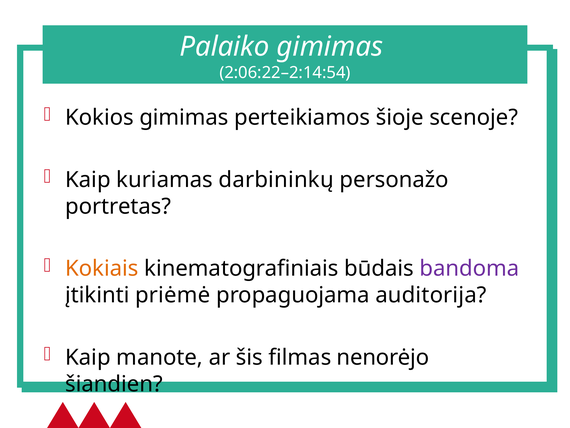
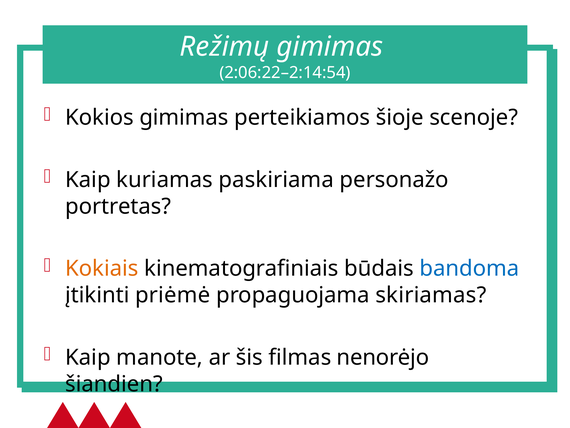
Palaiko: Palaiko -> Režimų (224, 47)
darbininkų: darbininkų -> paskiriama (276, 180)
bandoma colour: purple -> blue (470, 268)
auditorija: auditorija -> skiriamas (431, 295)
